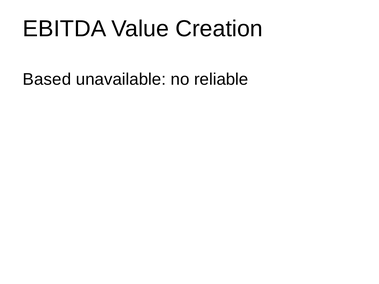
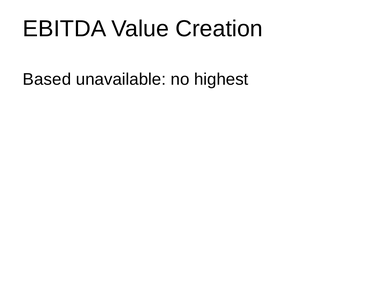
reliable: reliable -> highest (221, 79)
